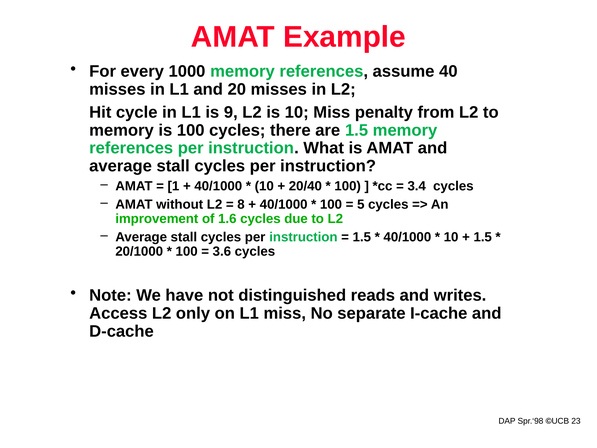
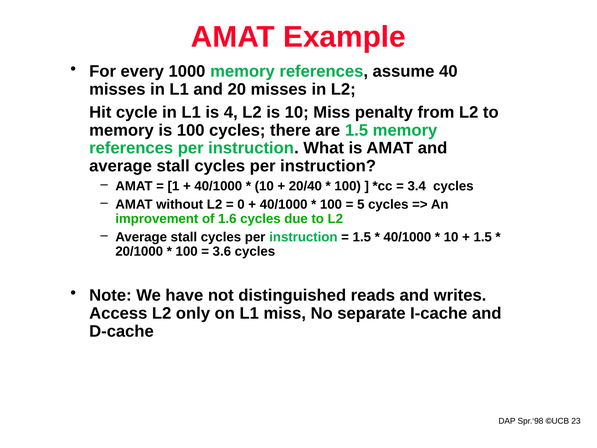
9: 9 -> 4 (231, 112)
8: 8 -> 0 (241, 204)
